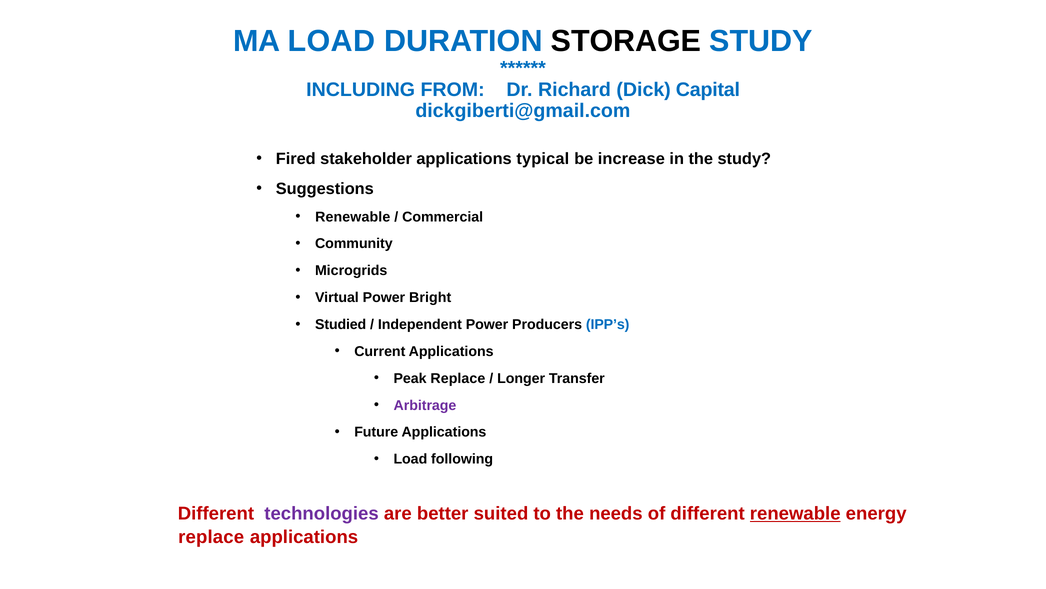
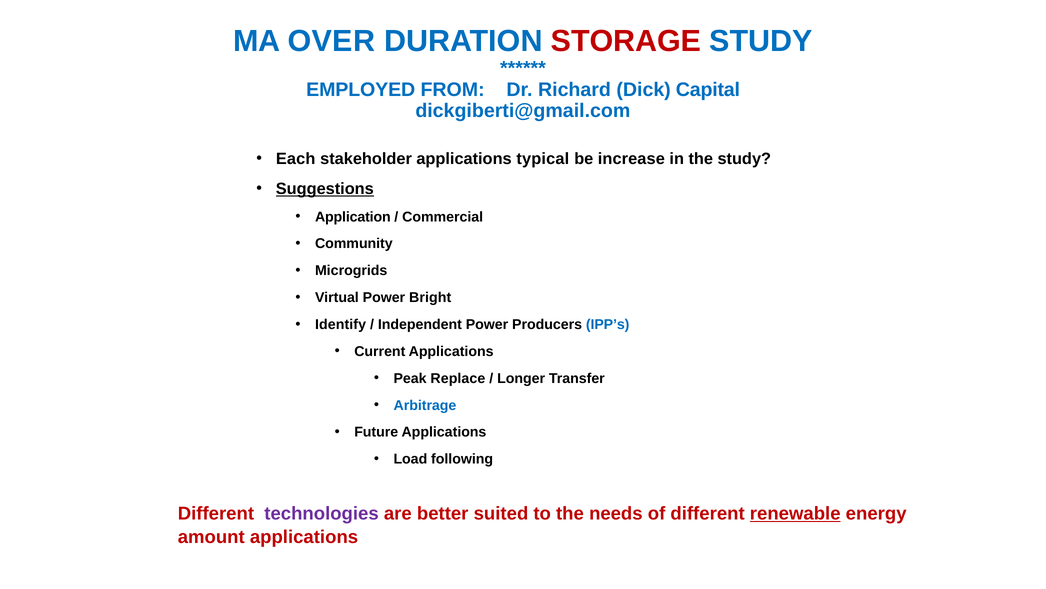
MA LOAD: LOAD -> OVER (332, 41)
STORAGE colour: black -> red (626, 41)
INCLUDING: INCLUDING -> EMPLOYED (361, 90)
Fired: Fired -> Each (296, 159)
Suggestions underline: none -> present (325, 189)
Renewable: Renewable -> Application (353, 217)
Studied: Studied -> Identify (341, 324)
Arbitrage colour: purple -> blue (425, 405)
replace: replace -> amount (211, 537)
